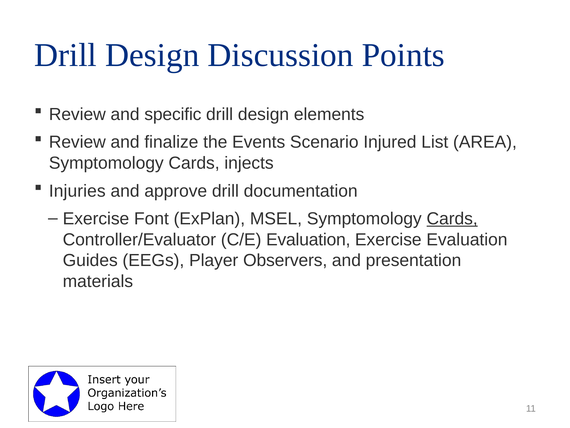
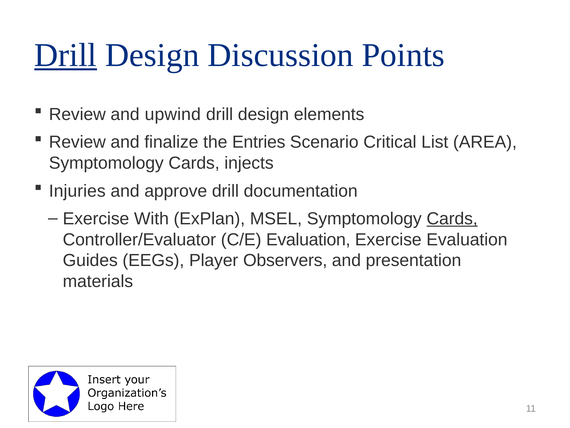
Drill underline: none -> present (66, 55)
specific: specific -> upwind (173, 114)
Events: Events -> Entries (259, 142)
Injured: Injured -> Critical (390, 142)
Font: Font -> With (151, 219)
